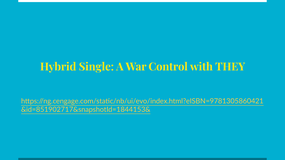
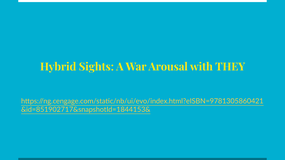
Single: Single -> Sights (96, 67)
Control: Control -> Arousal (168, 67)
